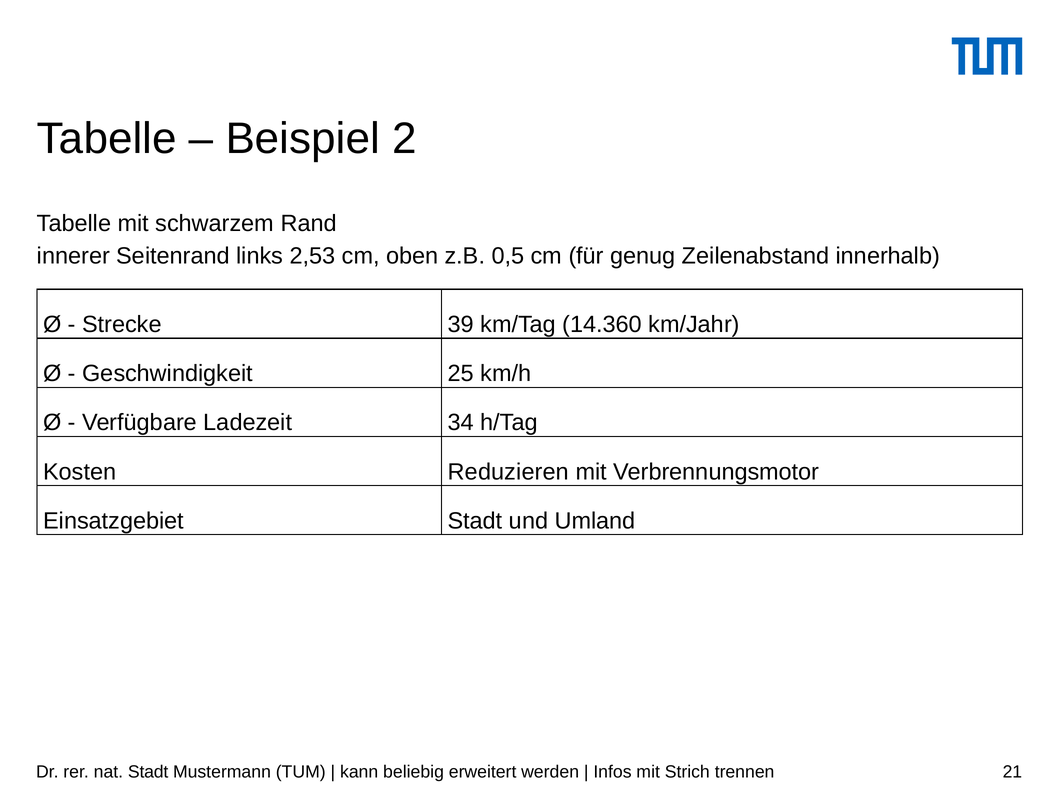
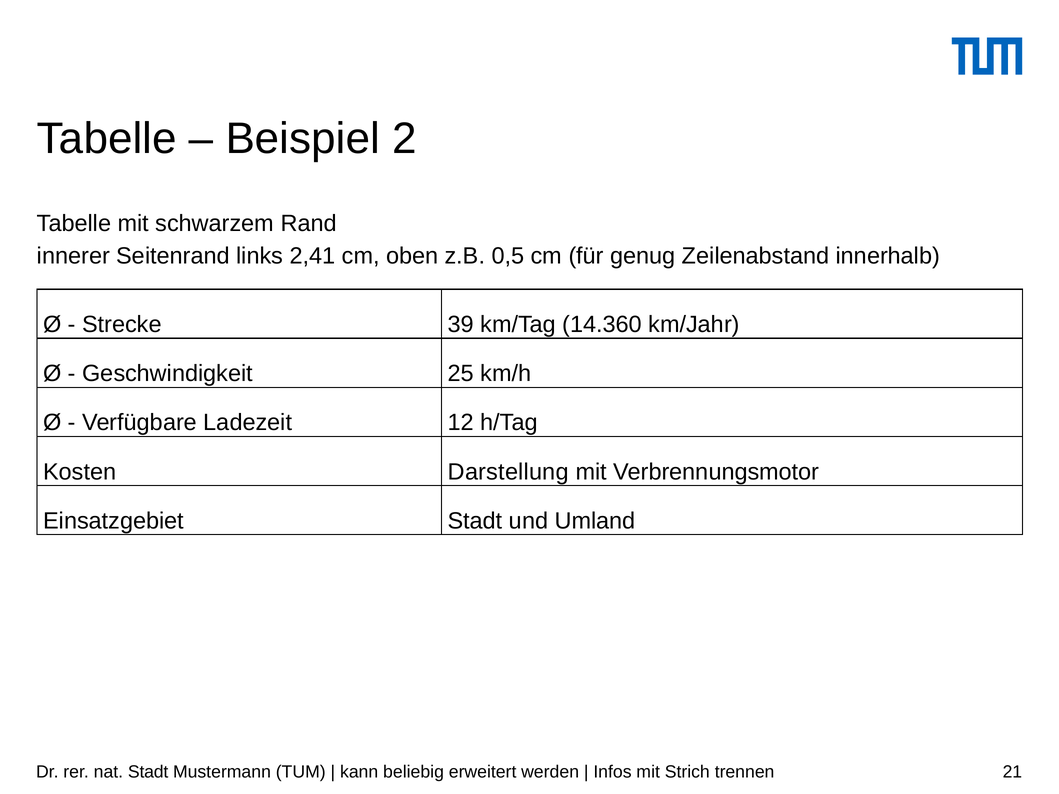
2,53: 2,53 -> 2,41 (313, 256)
34: 34 -> 12 (461, 423)
Reduzieren: Reduzieren -> Darstellung (508, 472)
